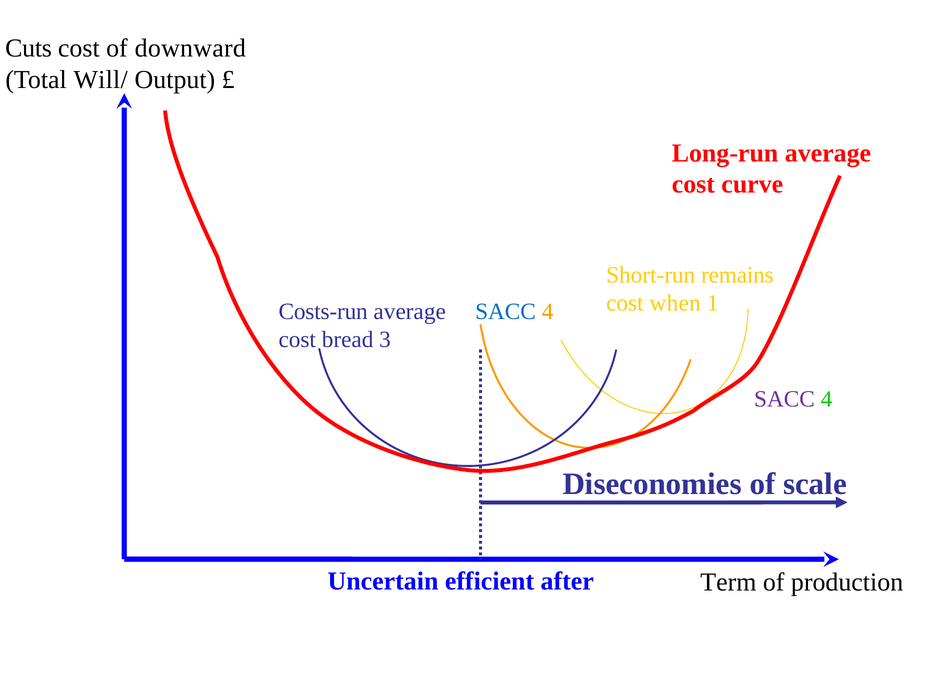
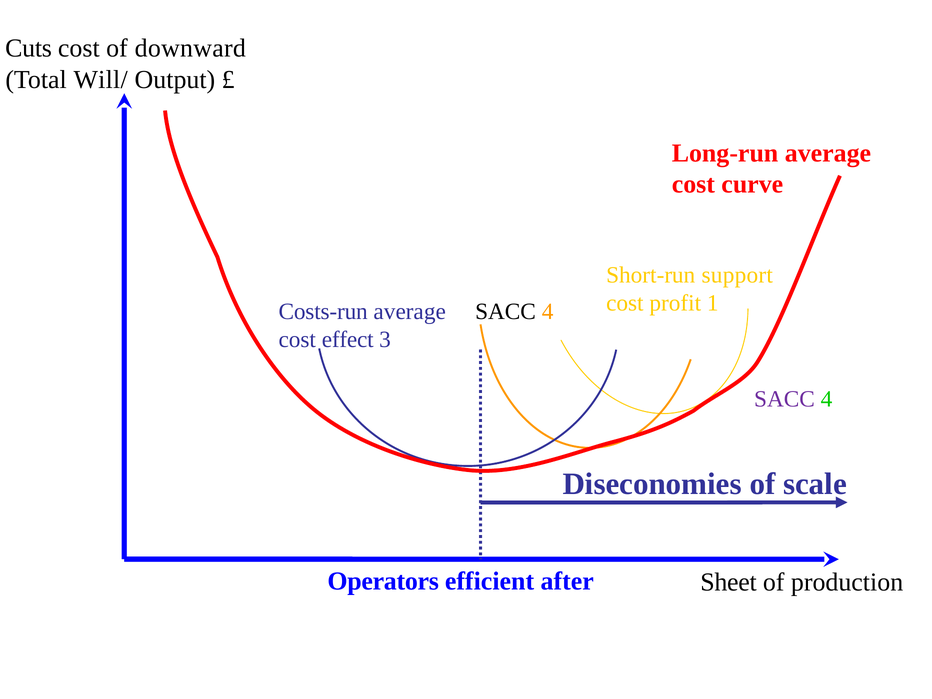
remains: remains -> support (737, 275)
when: when -> profit (675, 303)
SACC colour: blue -> black (506, 311)
bread: bread -> effect (348, 339)
Uncertain: Uncertain -> Operators (383, 581)
Term: Term -> Sheet (729, 582)
